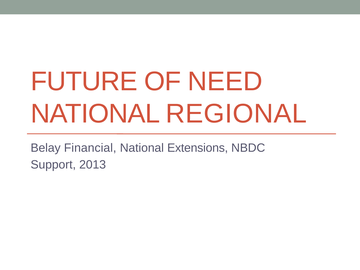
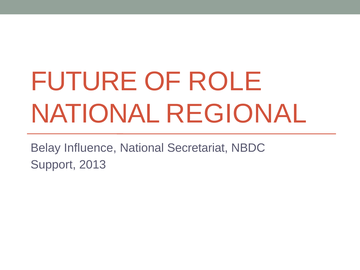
NEED: NEED -> ROLE (225, 81)
Financial: Financial -> Influence (90, 148)
Extensions: Extensions -> Secretariat (198, 148)
